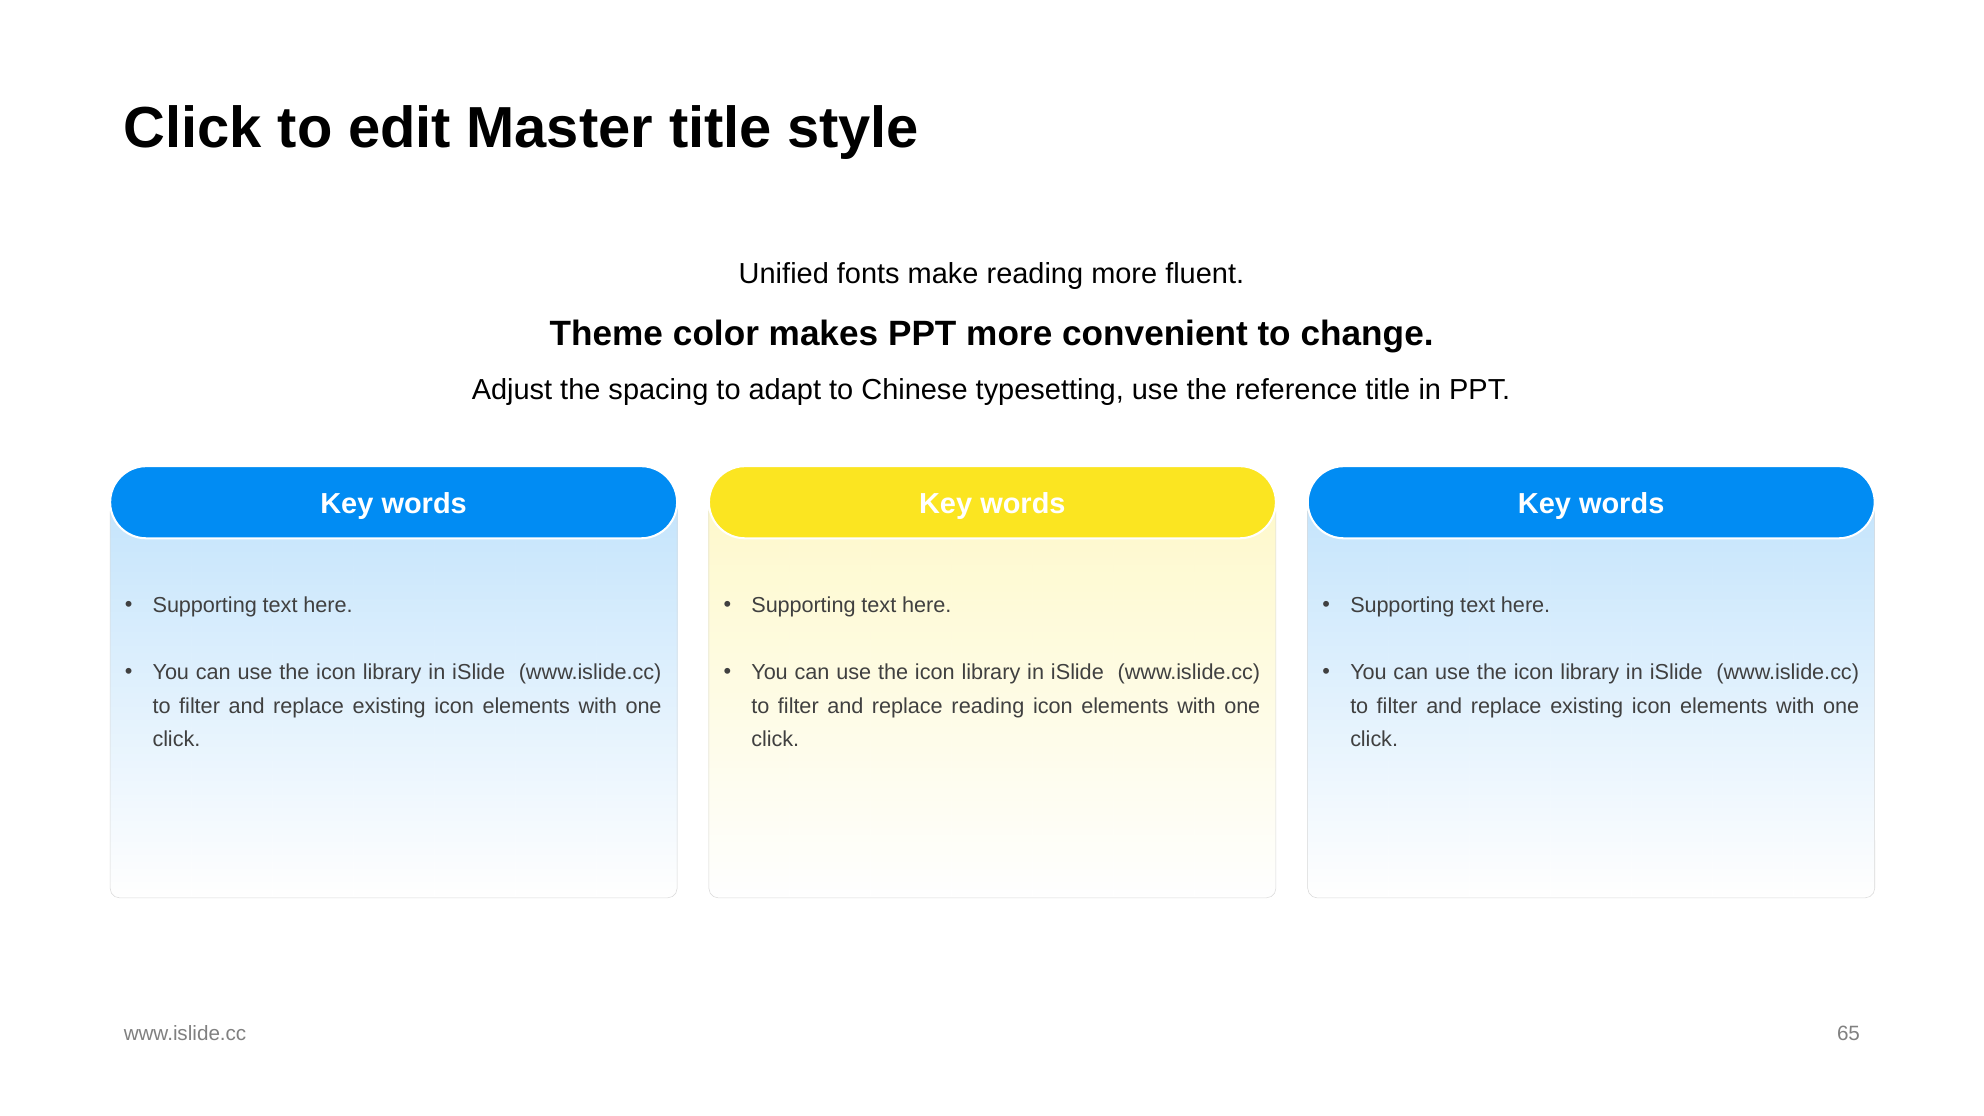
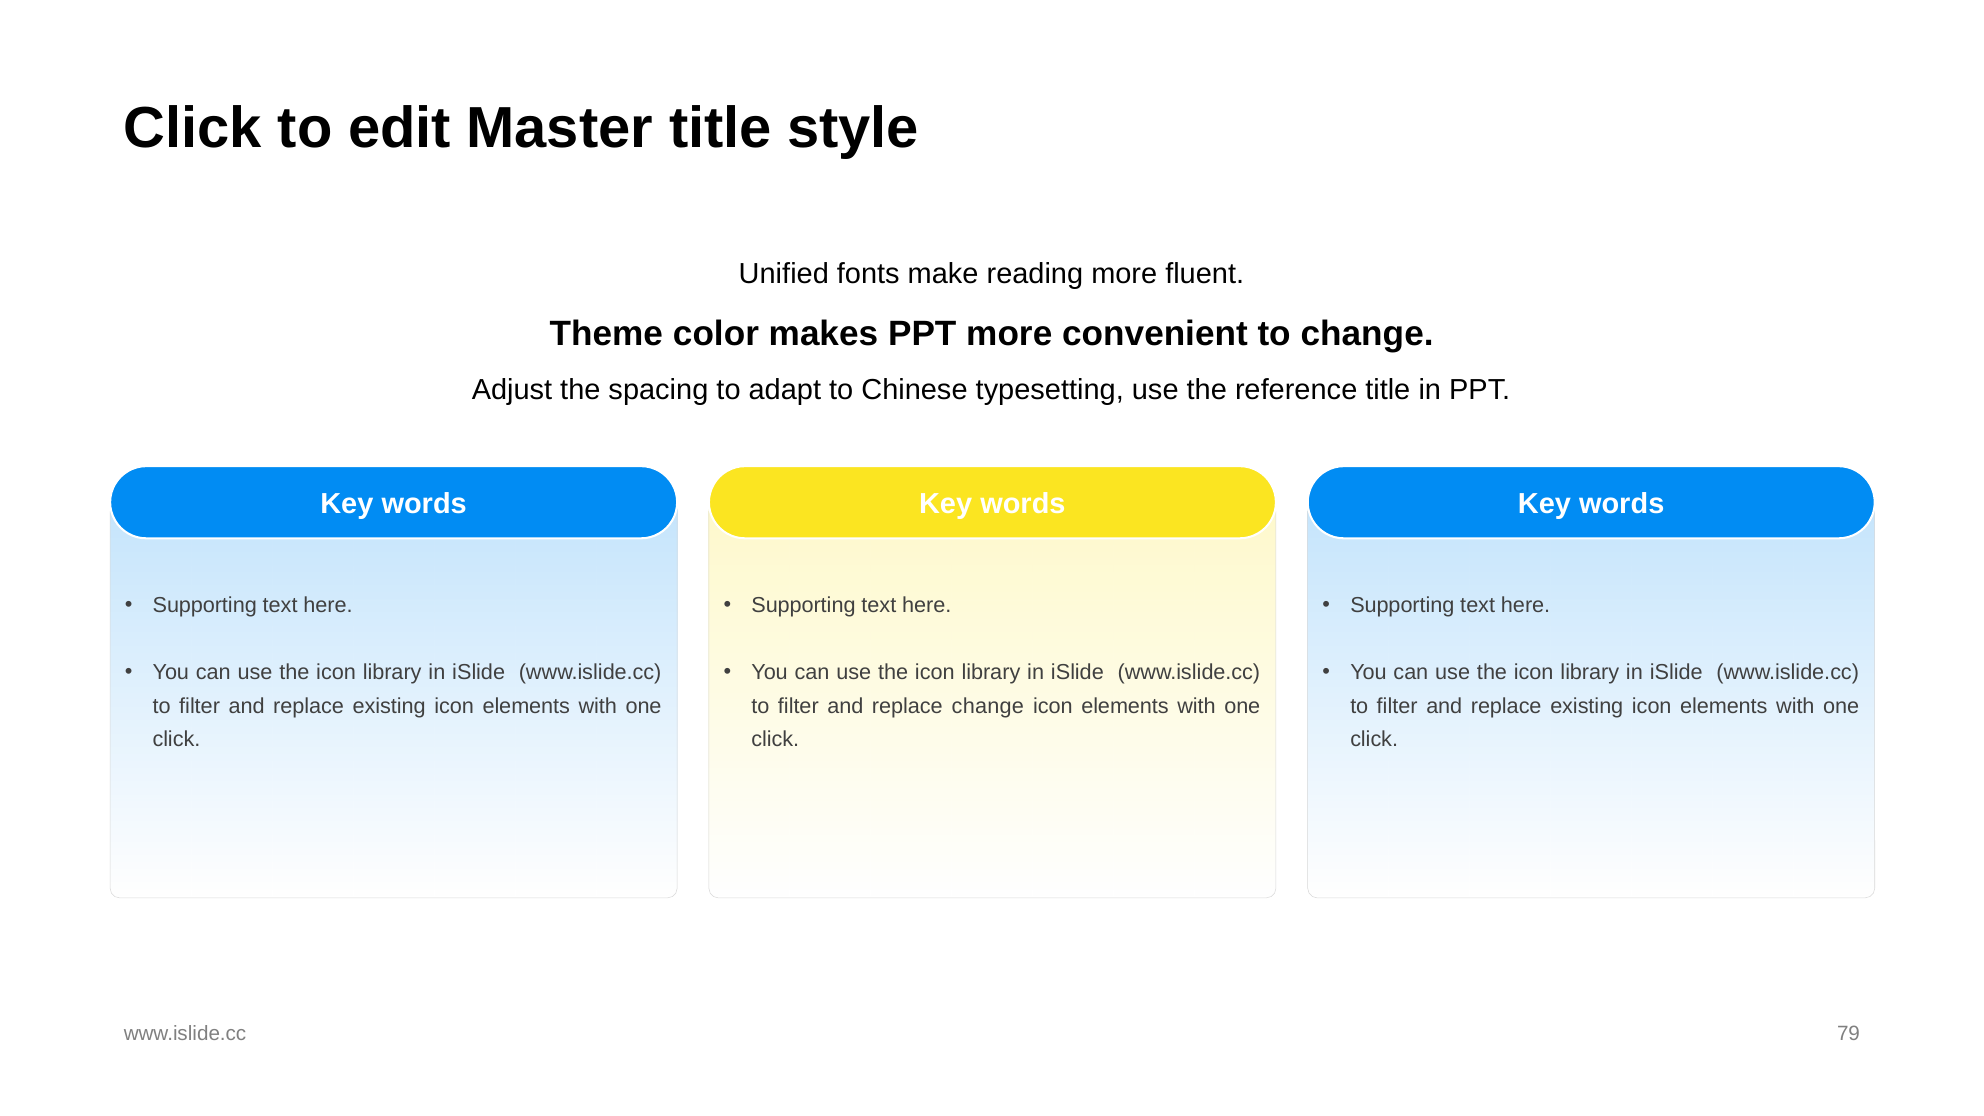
replace reading: reading -> change (988, 706)
65: 65 -> 79 (1848, 1034)
